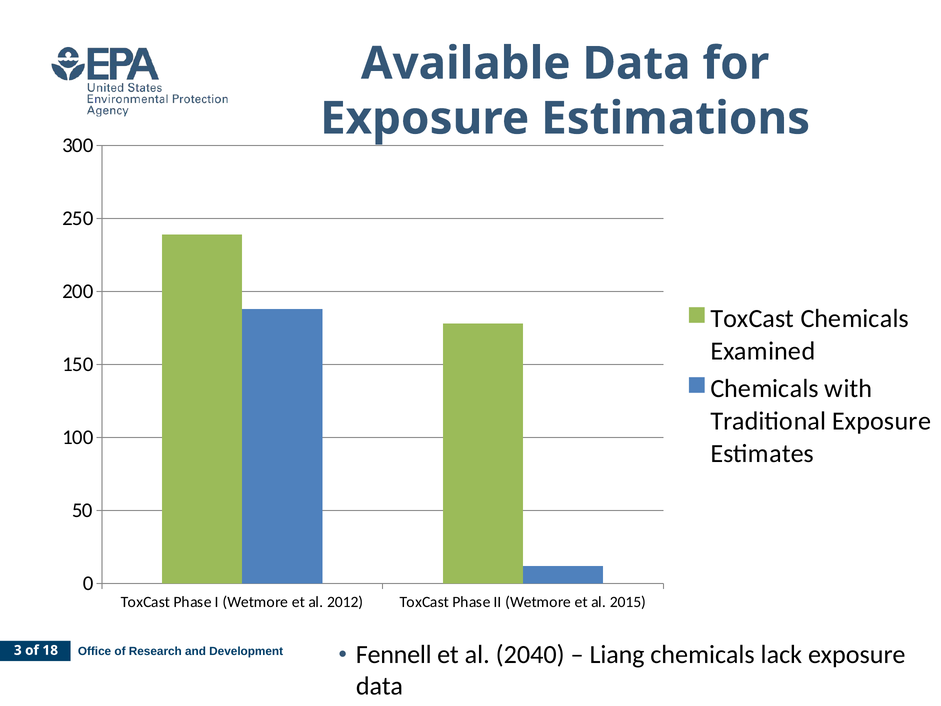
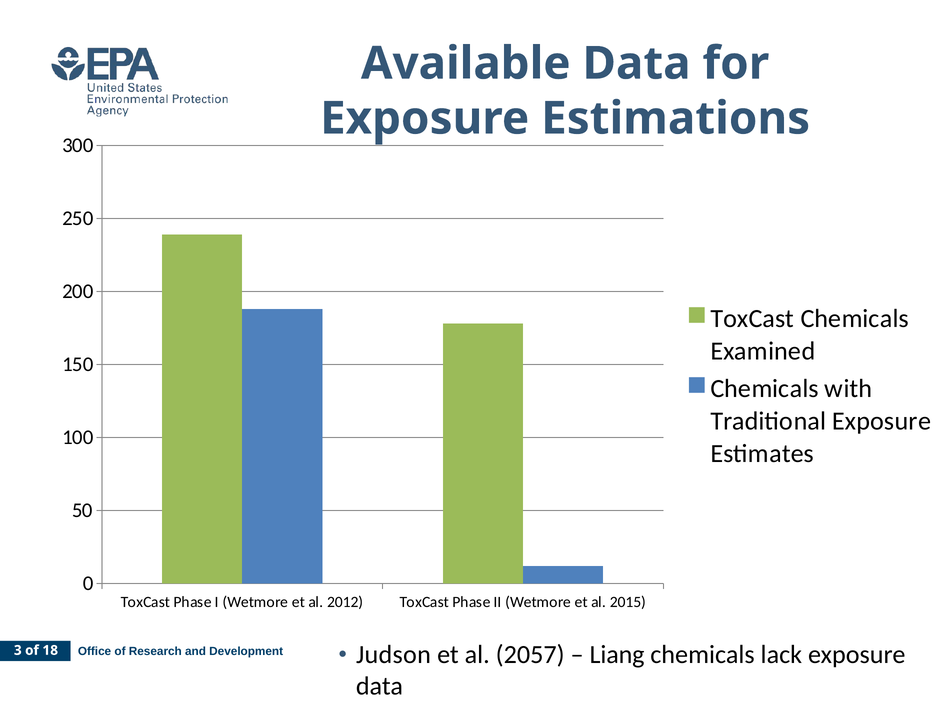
Fennell: Fennell -> Judson (393, 654)
2040: 2040 -> 2057 (530, 654)
